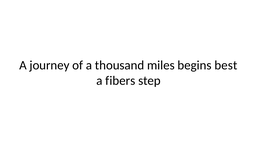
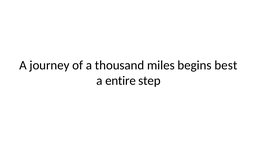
fibers: fibers -> entire (121, 80)
